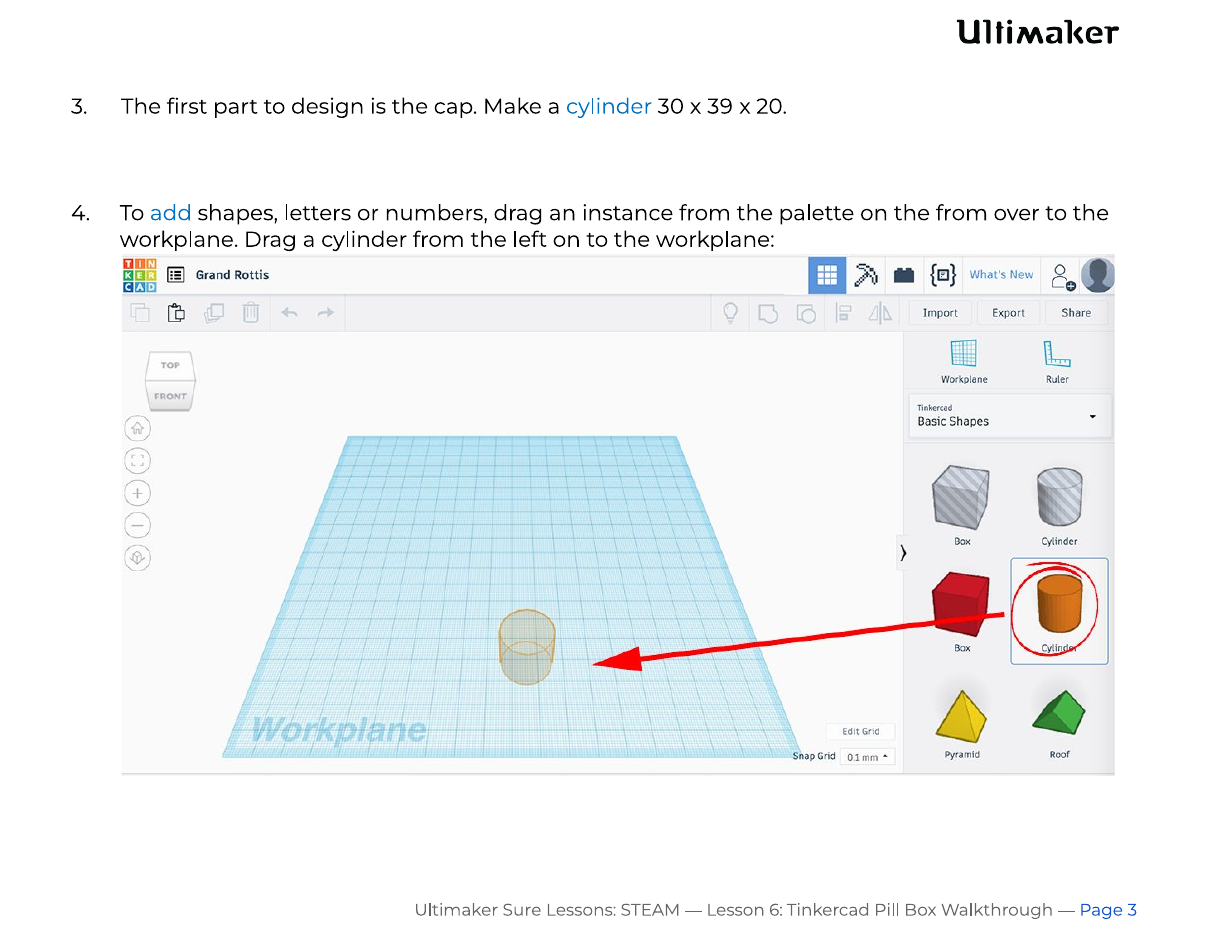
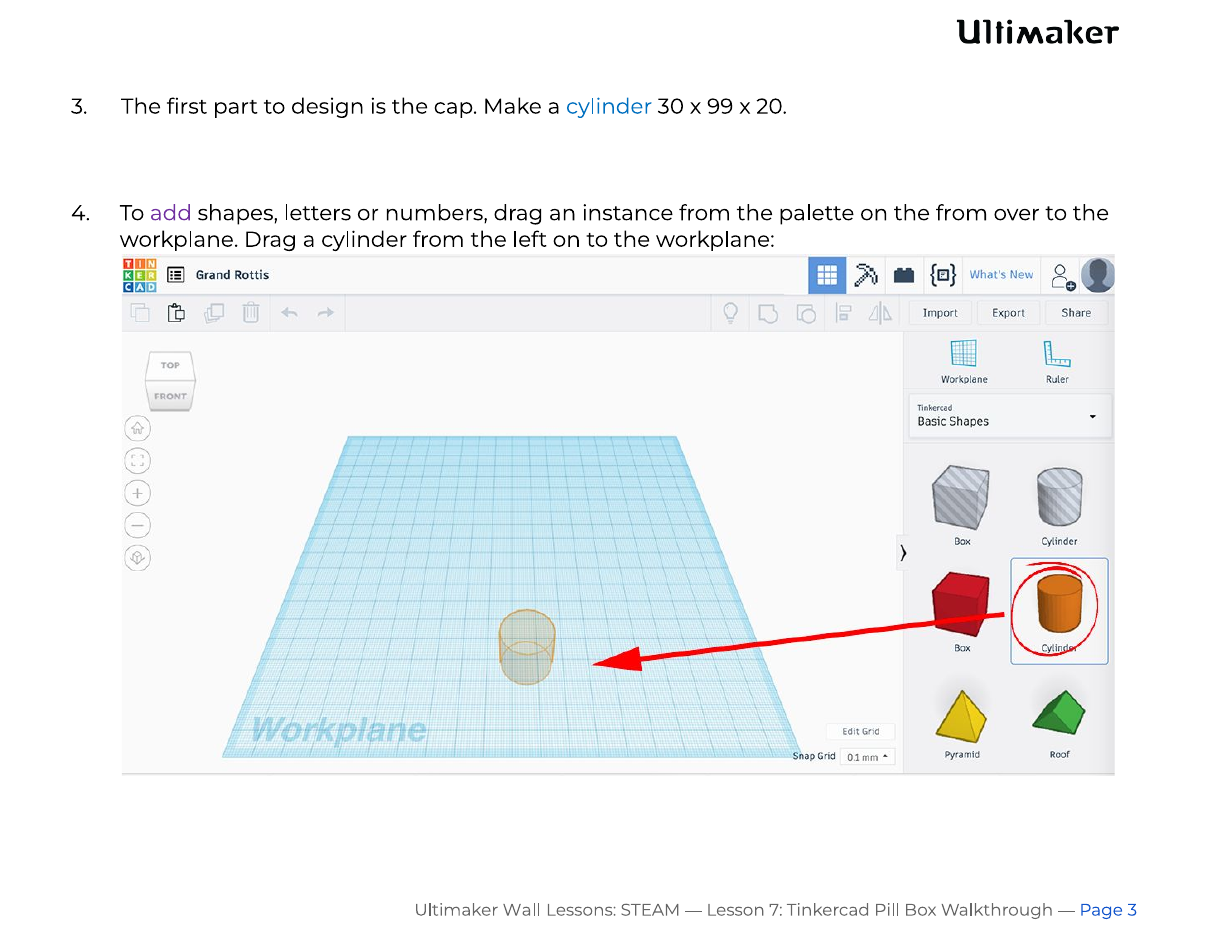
39: 39 -> 99 (720, 106)
add colour: blue -> purple (171, 213)
Sure: Sure -> Wall (522, 910)
6: 6 -> 7 (776, 910)
